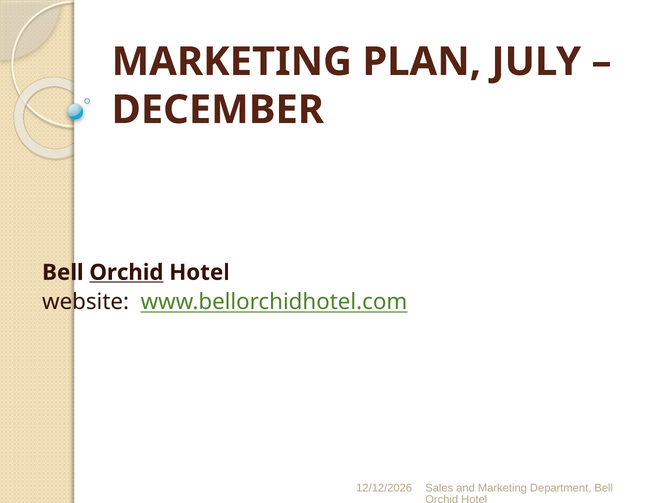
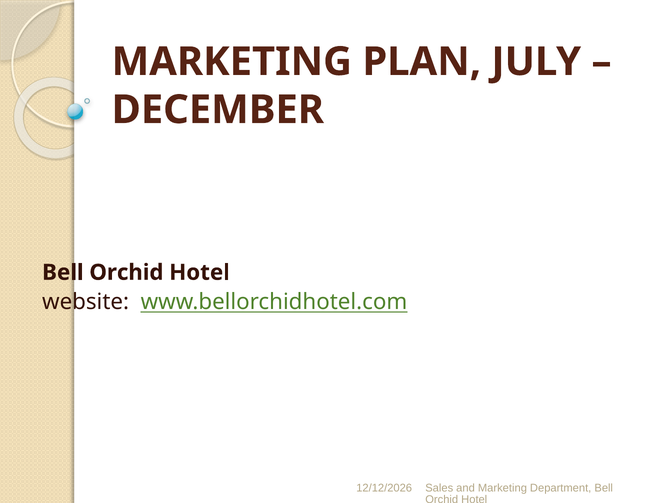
Orchid underline: present -> none (126, 272)
